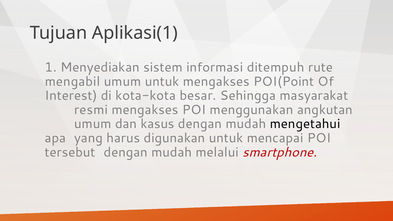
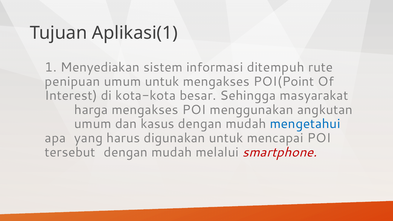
mengabil: mengabil -> penipuan (72, 81)
resmi: resmi -> harga (91, 110)
mengetahui colour: black -> blue (305, 124)
